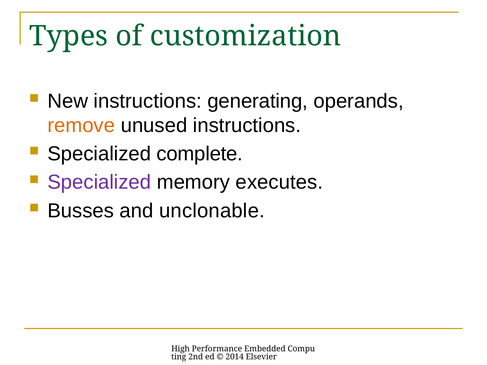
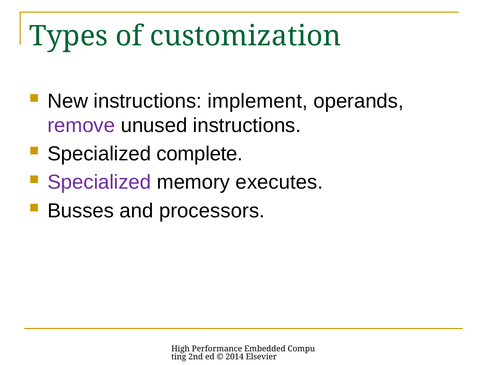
generating: generating -> implement (258, 101)
remove colour: orange -> purple (81, 126)
unclonable: unclonable -> processors (212, 211)
